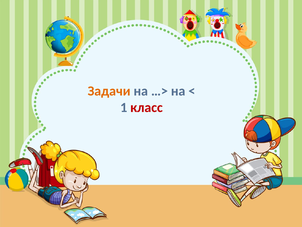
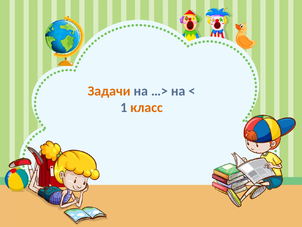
класс colour: red -> orange (147, 107)
